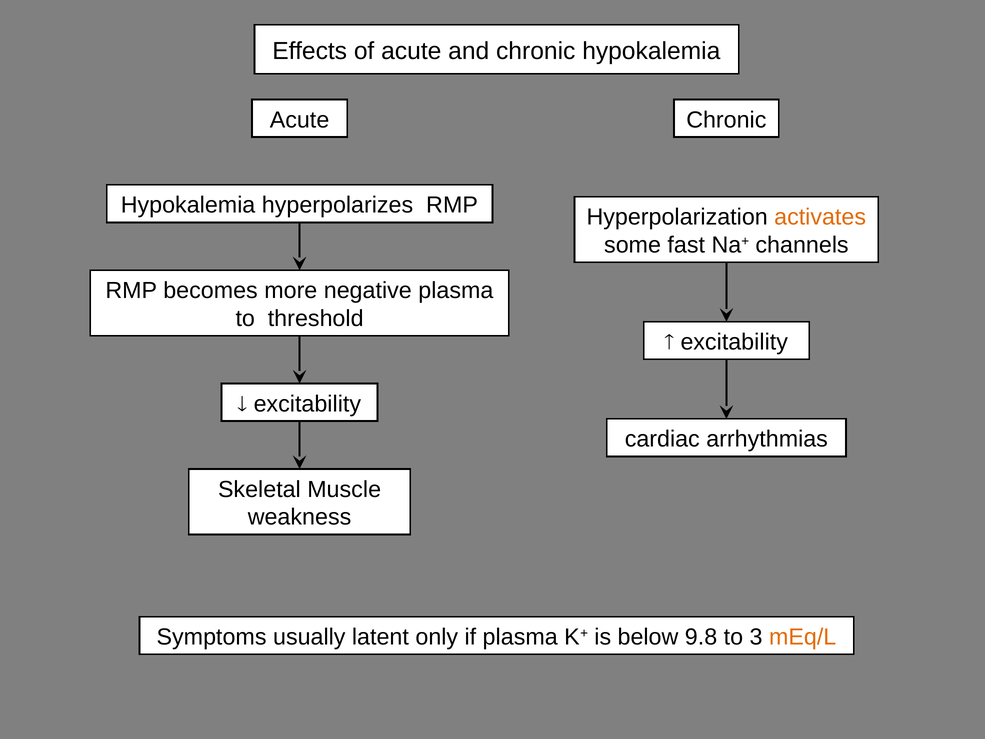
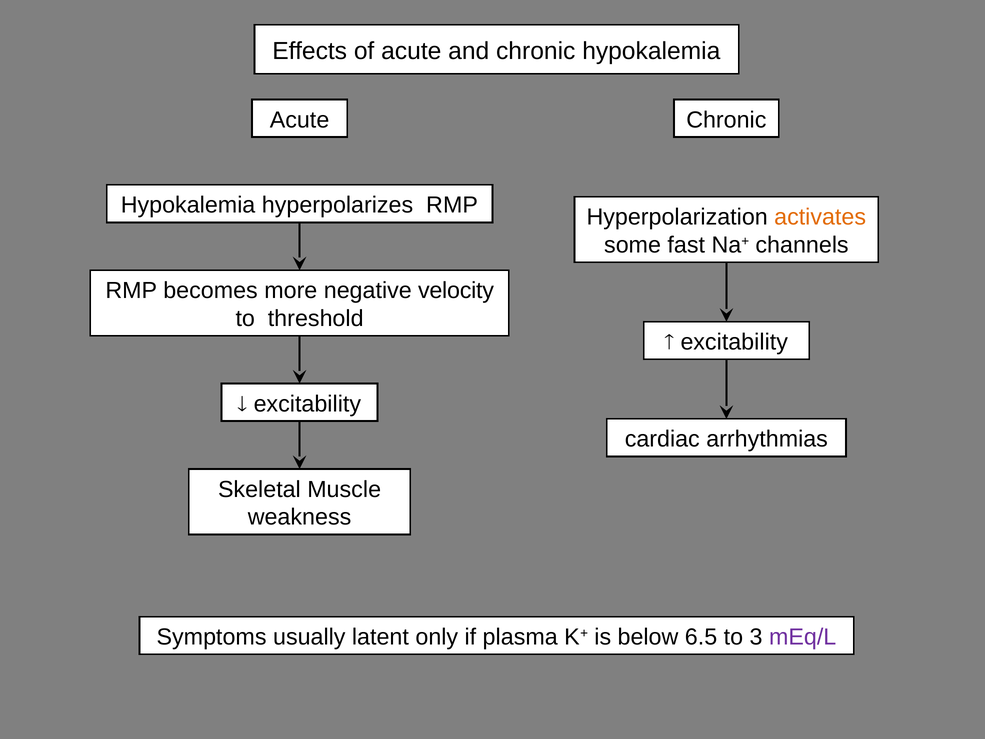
negative plasma: plasma -> velocity (456, 290)
9.8: 9.8 -> 6.5 (701, 637)
mEq/L colour: orange -> purple (803, 637)
